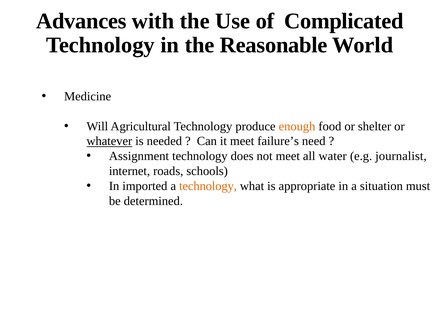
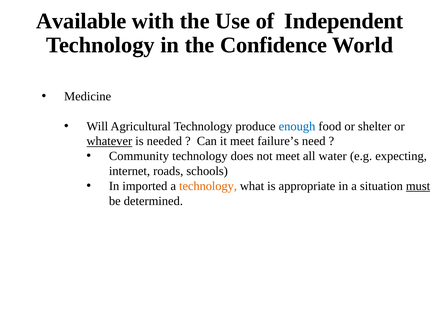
Advances: Advances -> Available (81, 21)
Complicated: Complicated -> Independent (344, 21)
Reasonable: Reasonable -> Confidence (274, 45)
enough colour: orange -> blue (297, 126)
Assignment: Assignment -> Community (139, 156)
journalist: journalist -> expecting (401, 156)
must underline: none -> present (418, 186)
